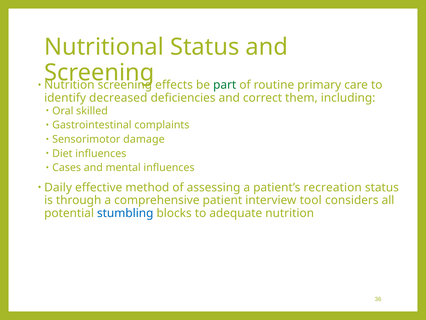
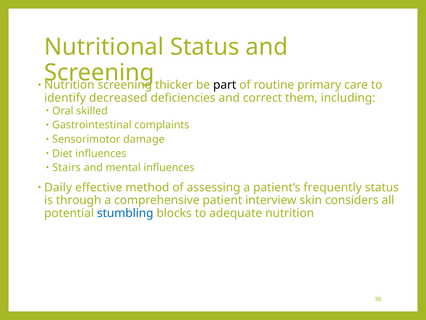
effects: effects -> thicker (174, 85)
part colour: green -> black (225, 85)
Cases: Cases -> Stairs (67, 167)
recreation: recreation -> frequently (333, 187)
tool: tool -> skin (311, 200)
